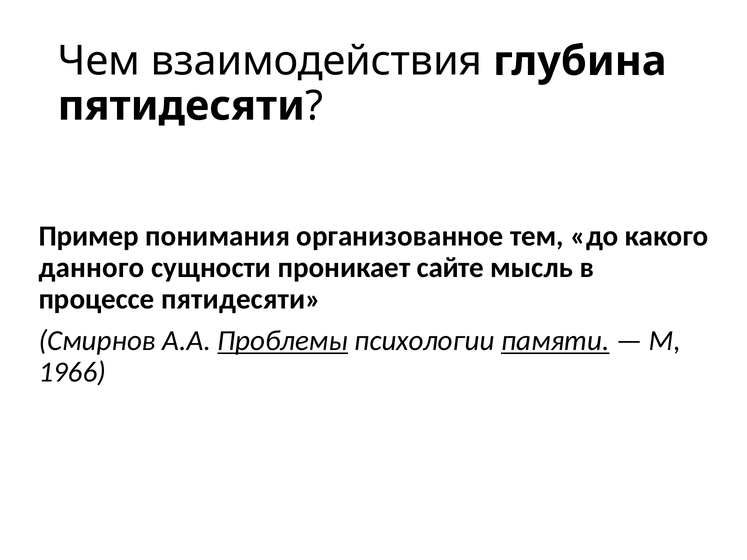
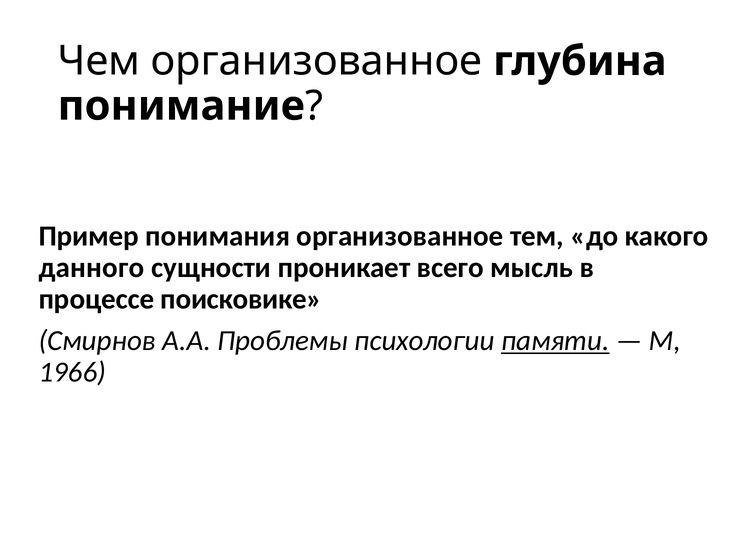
Чем взаимодействия: взаимодействия -> организованное (317, 61)
пятидесяти: пятидесяти -> понимание (181, 106)
сайте: сайте -> всего (450, 268)
процессе пятидесяти: пятидесяти -> поисковике (241, 299)
Проблемы underline: present -> none (283, 341)
